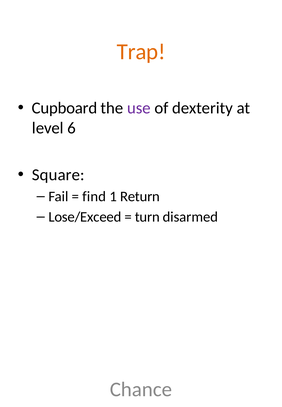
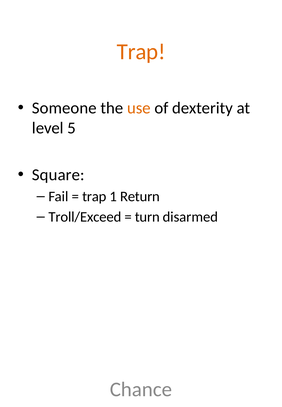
Cupboard: Cupboard -> Someone (64, 108)
use colour: purple -> orange (139, 108)
6: 6 -> 5 (72, 128)
find: find -> trap (94, 197)
Lose/Exceed: Lose/Exceed -> Troll/Exceed (85, 217)
